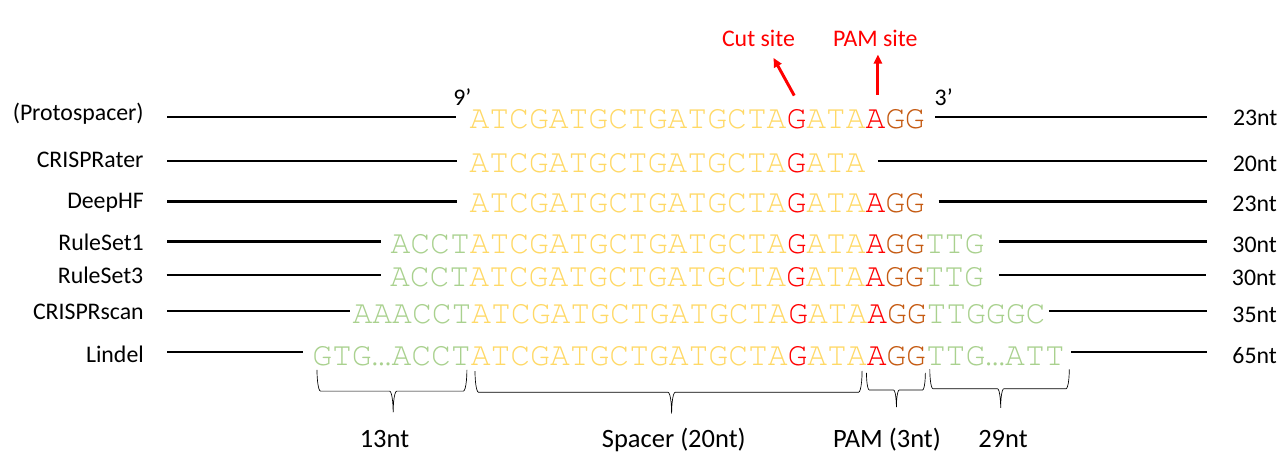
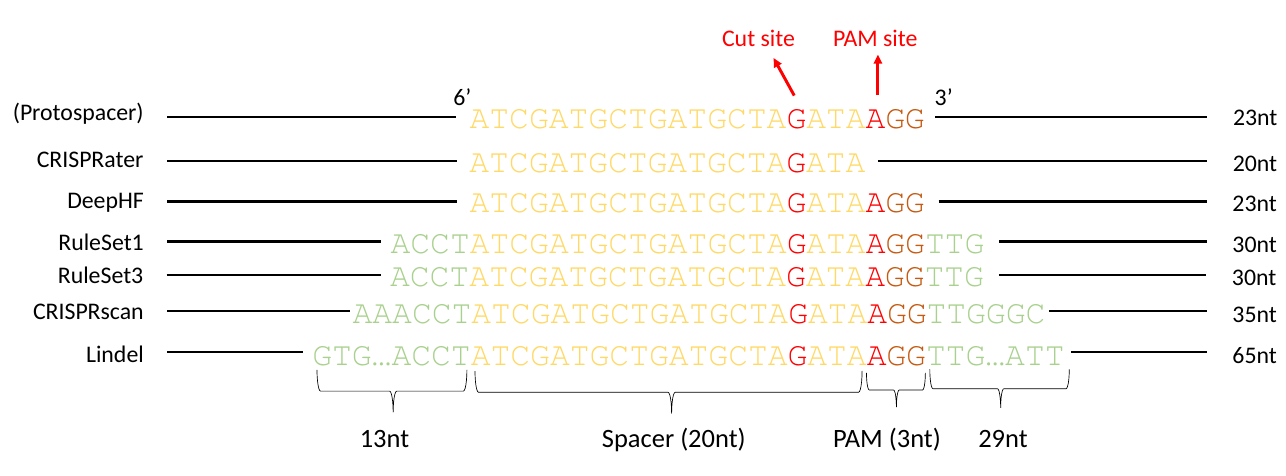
9: 9 -> 6 (462, 98)
